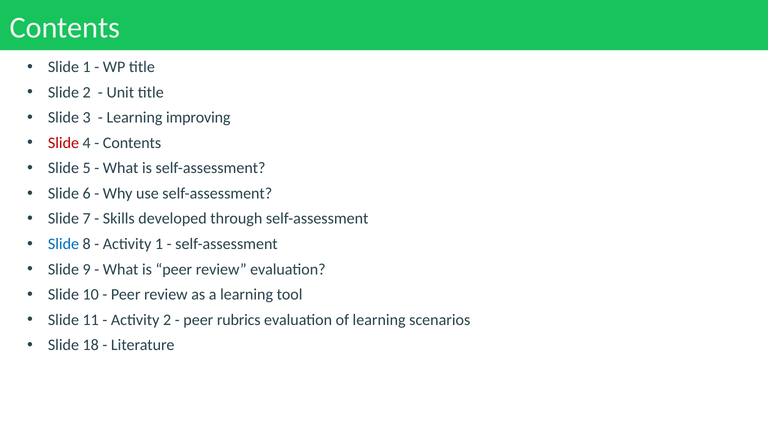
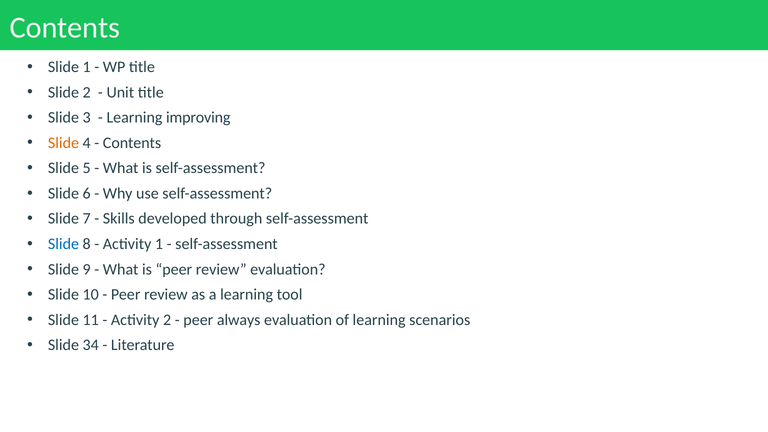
Slide colour: red -> orange (63, 143)
rubrics: rubrics -> always (239, 320)
18: 18 -> 34 (91, 345)
